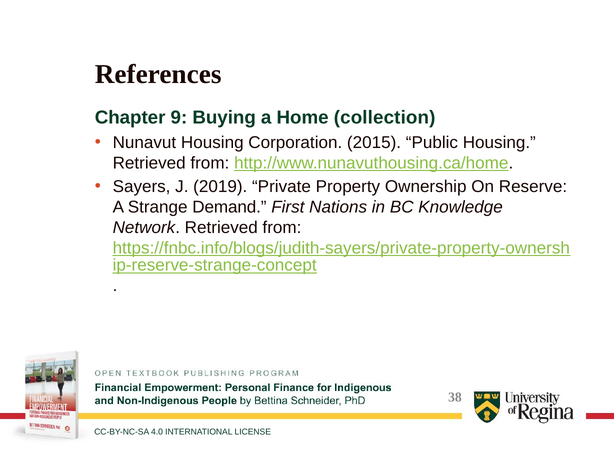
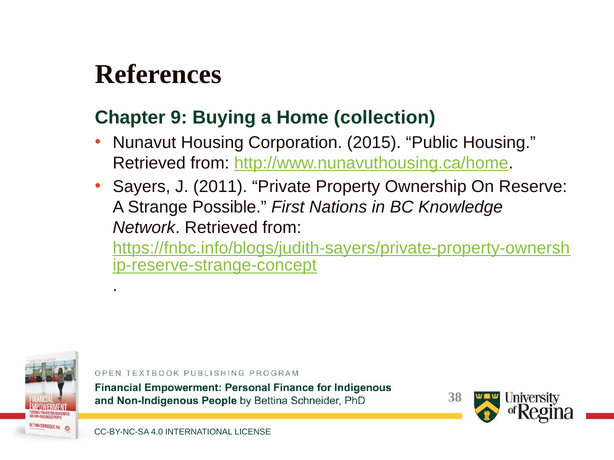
2019: 2019 -> 2011 (220, 187)
Demand: Demand -> Possible (229, 207)
